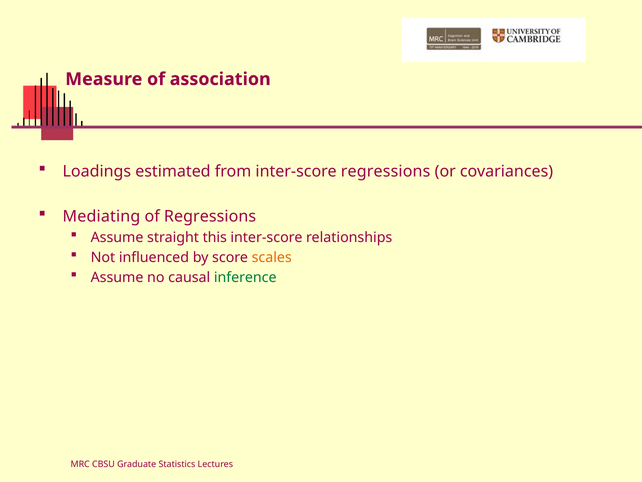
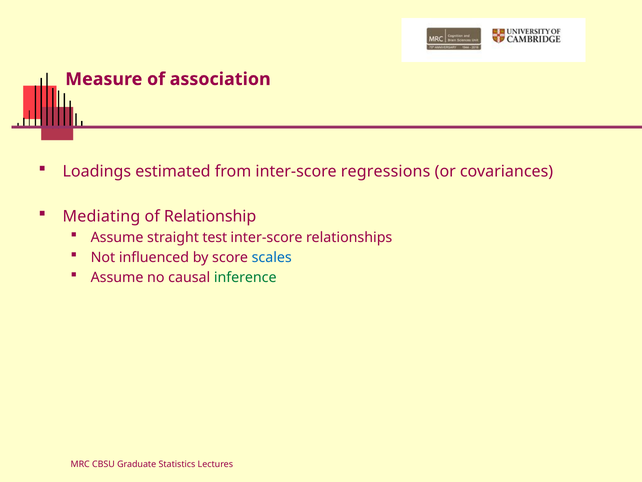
of Regressions: Regressions -> Relationship (210, 216)
this: this -> test (215, 237)
scales colour: orange -> blue (272, 257)
